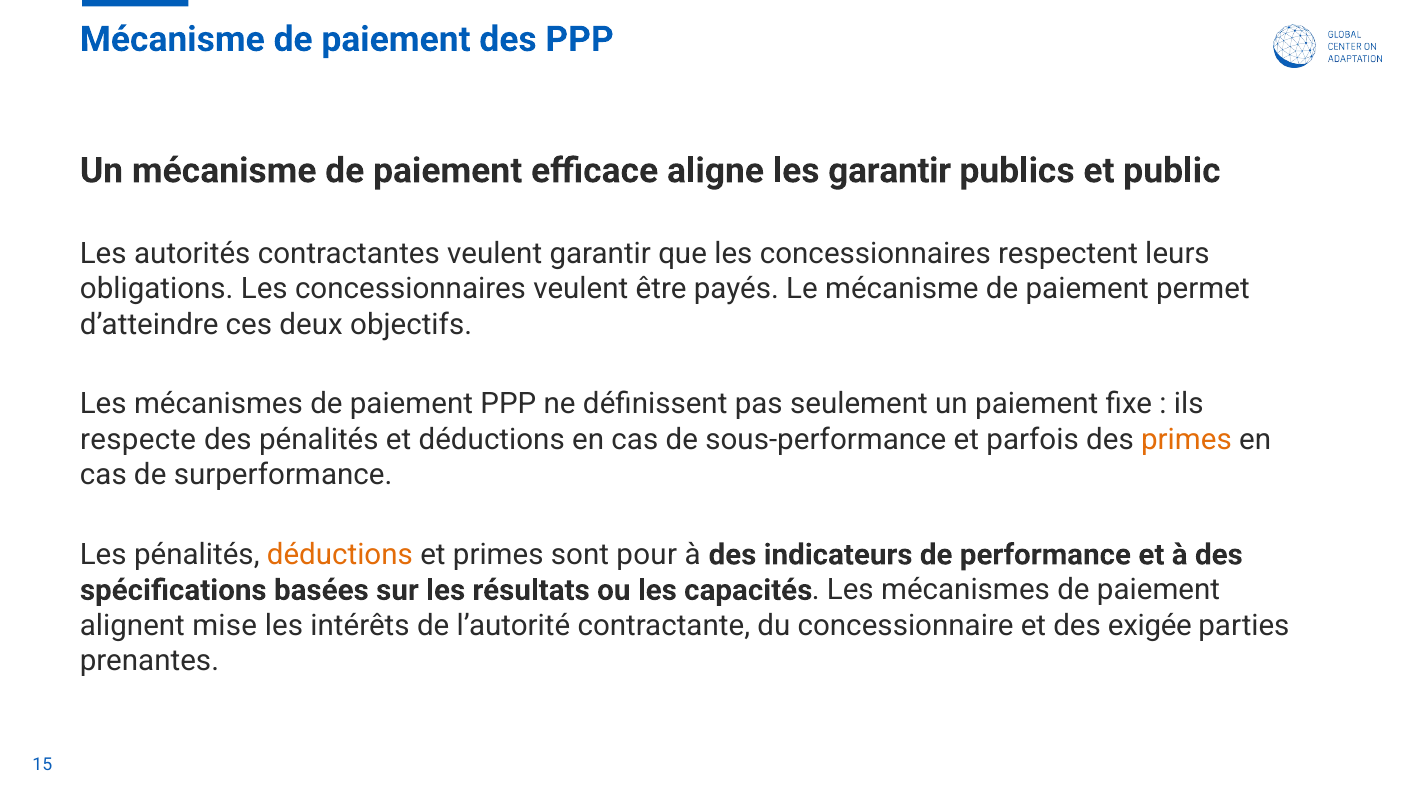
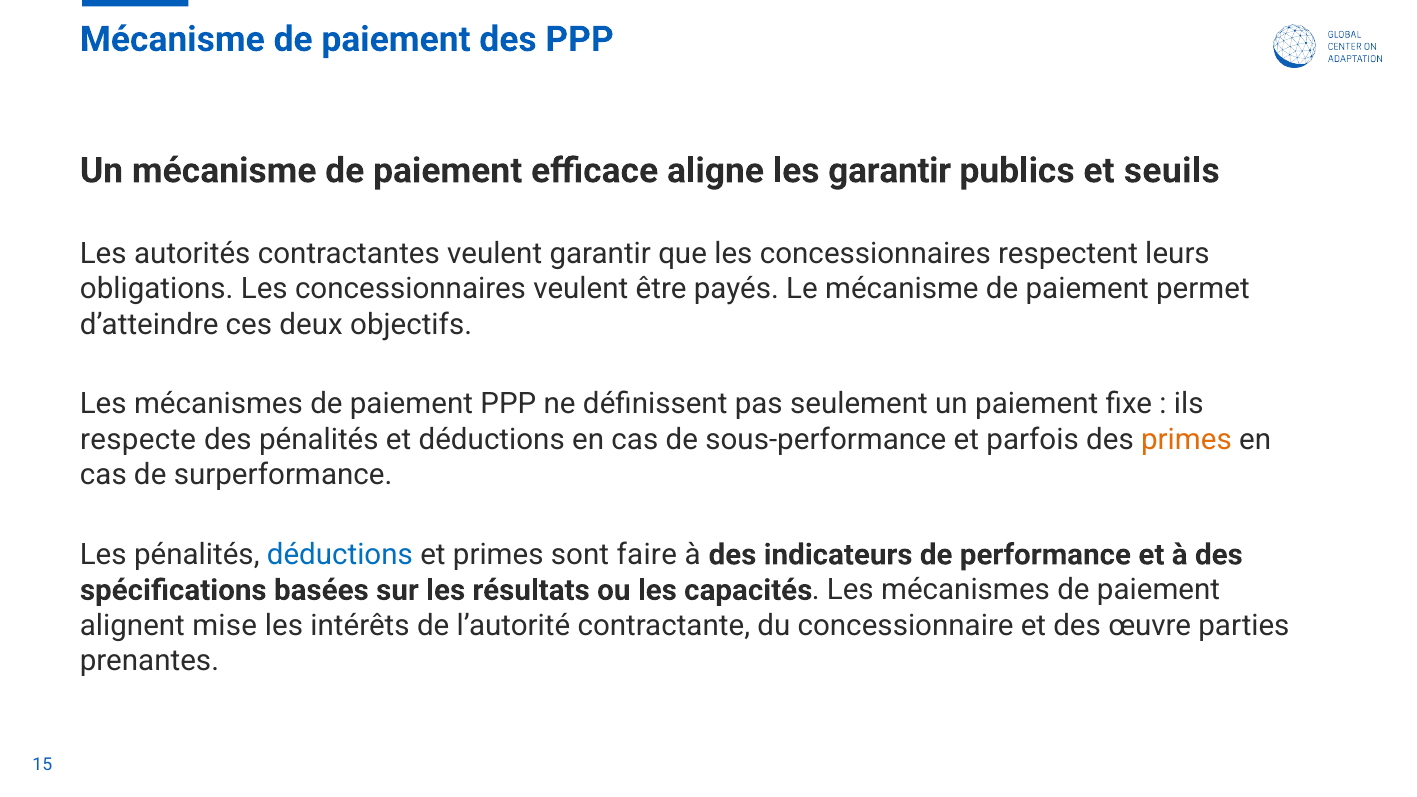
public: public -> seuils (1172, 171)
déductions colour: orange -> blue (340, 555)
pour: pour -> faire (647, 555)
exigée: exigée -> œuvre (1150, 626)
